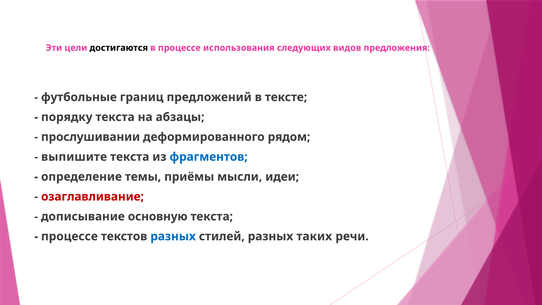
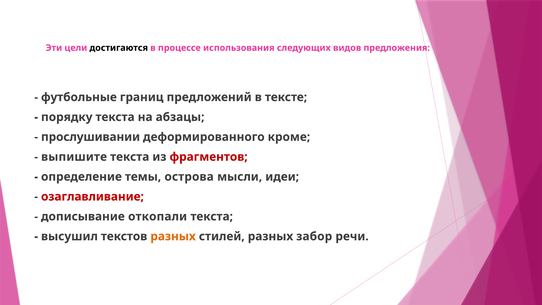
рядом: рядом -> кроме (289, 137)
фрагментов colour: blue -> red (209, 157)
приёмы: приёмы -> острова (189, 177)
основную: основную -> откопали (158, 216)
процессе: процессе -> высушил (69, 236)
разных colour: blue -> orange (173, 236)
таких: таких -> забор (314, 236)
